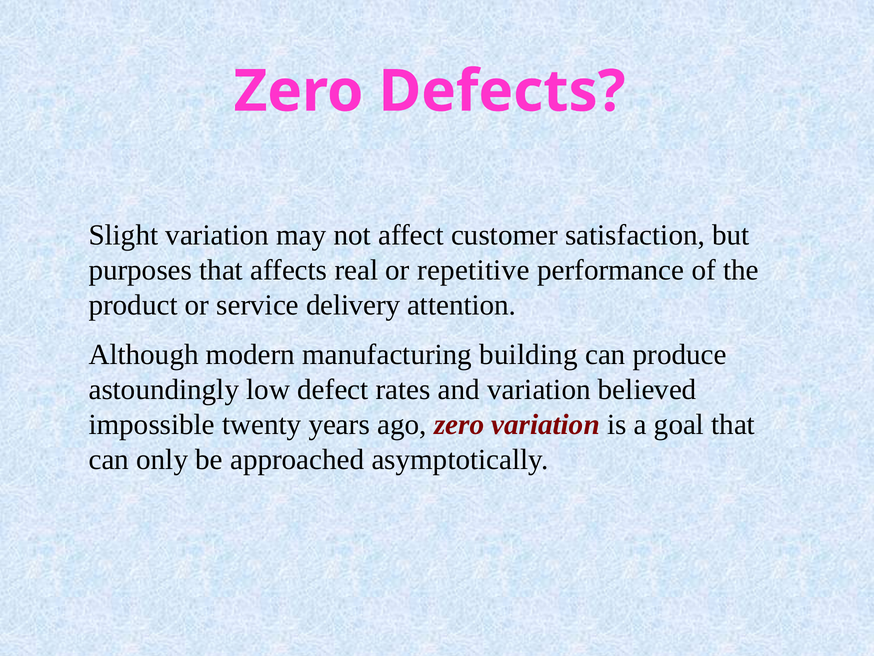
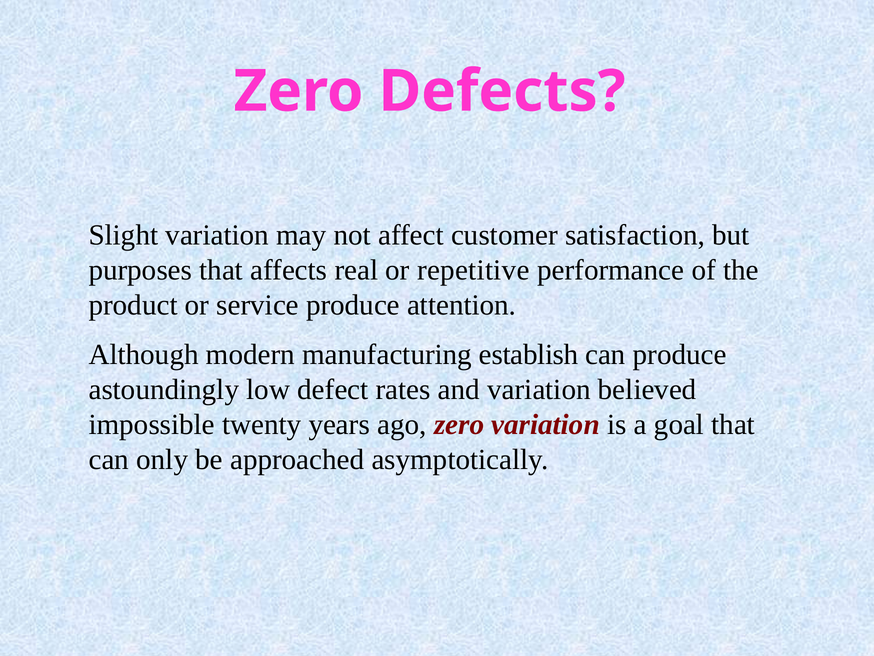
service delivery: delivery -> produce (353, 305)
building: building -> establish (529, 354)
